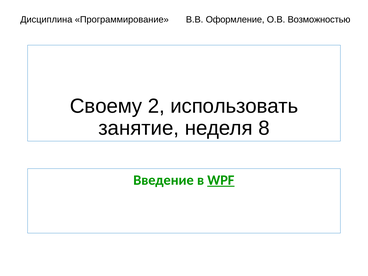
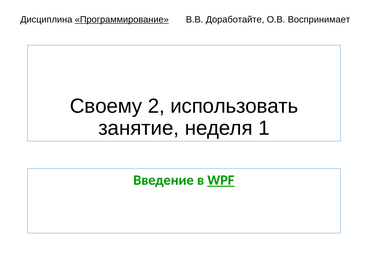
Программирование underline: none -> present (122, 19)
Оформление: Оформление -> Доработайте (235, 19)
Возможностью: Возможностью -> Воспринимает (319, 19)
8: 8 -> 1 (264, 128)
